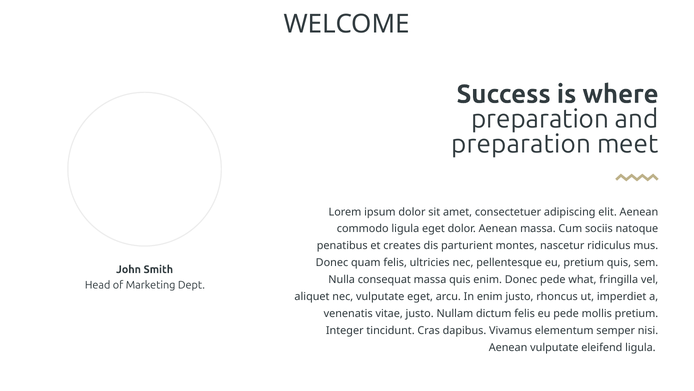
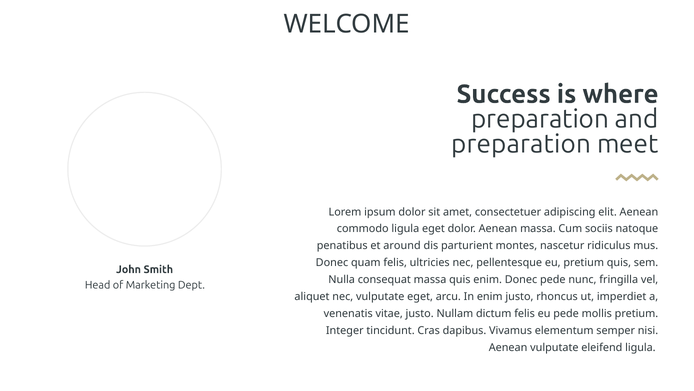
creates: creates -> around (402, 245)
what: what -> nunc (582, 279)
